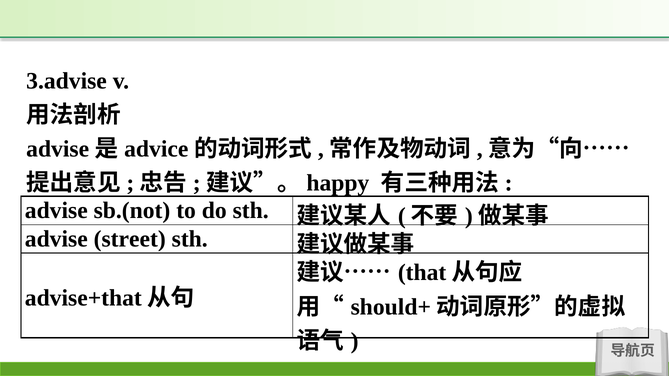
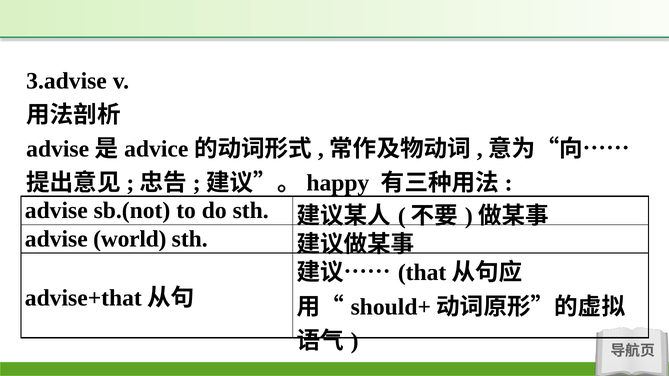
street: street -> world (130, 239)
